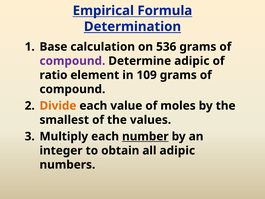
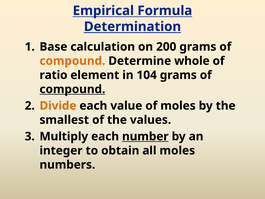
536: 536 -> 200 (166, 47)
compound colour: purple -> orange (72, 61)
Determine adipic: adipic -> whole (192, 61)
109: 109 -> 104 (147, 75)
compound underline: none -> present (72, 89)
all adipic: adipic -> moles (177, 150)
